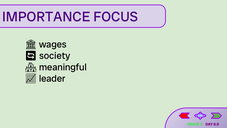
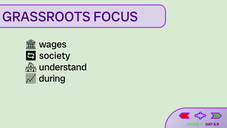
IMPORTANCE: IMPORTANCE -> GRASSROOTS (46, 17)
meaningful: meaningful -> understand (63, 67)
leader: leader -> during (52, 78)
